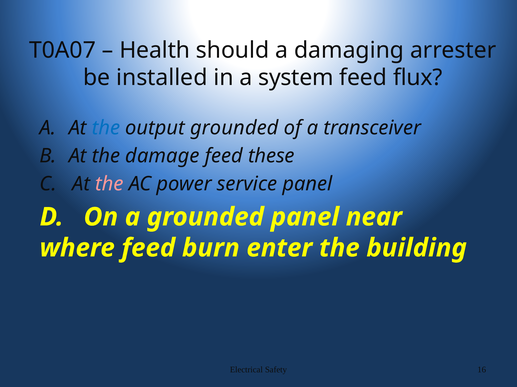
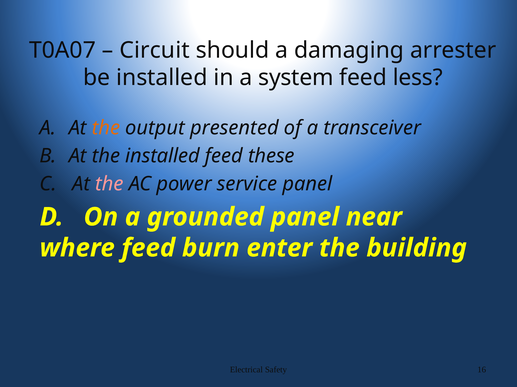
Health: Health -> Circuit (155, 50)
flux: flux -> less (418, 78)
the colour: blue -> orange (106, 128)
output grounded: grounded -> presented (234, 128)
the damage: damage -> installed (163, 156)
